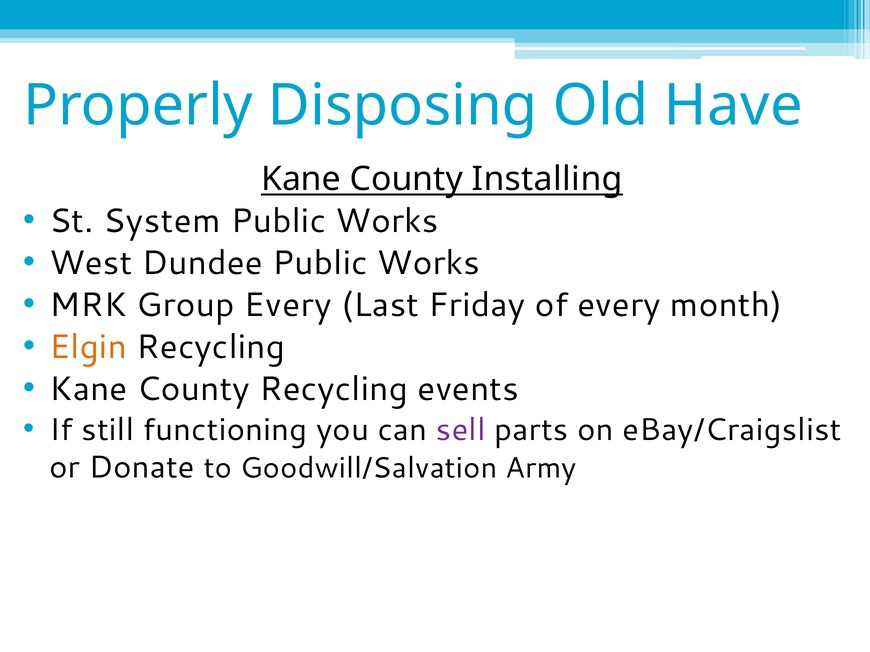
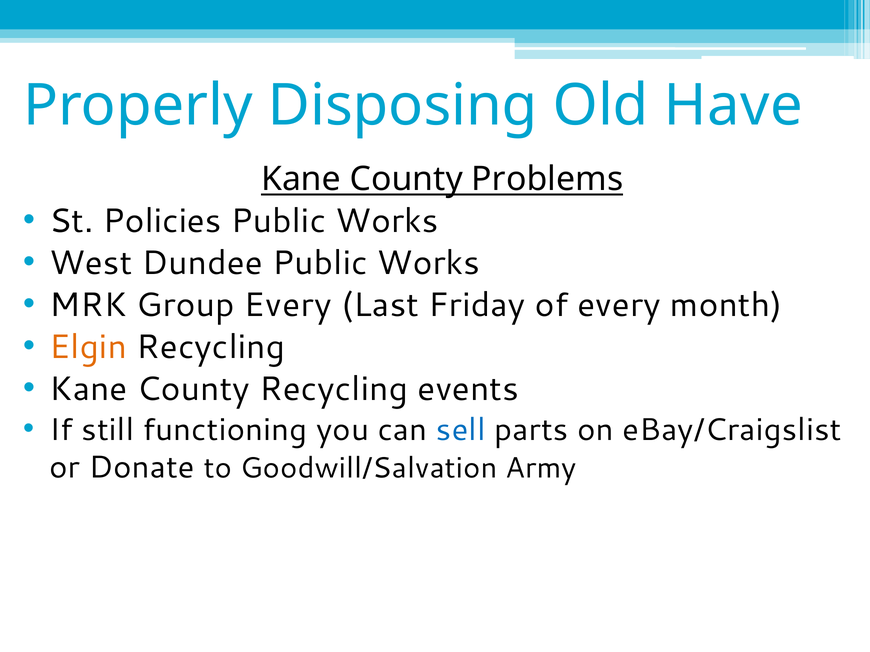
Installing: Installing -> Problems (547, 179)
System: System -> Policies (162, 221)
sell colour: purple -> blue (461, 430)
